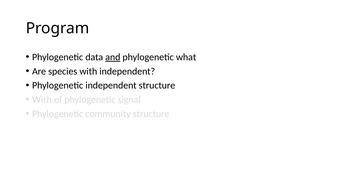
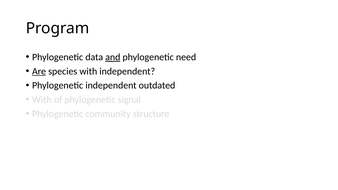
what: what -> need (186, 57)
Are underline: none -> present (39, 71)
independent structure: structure -> outdated (157, 85)
